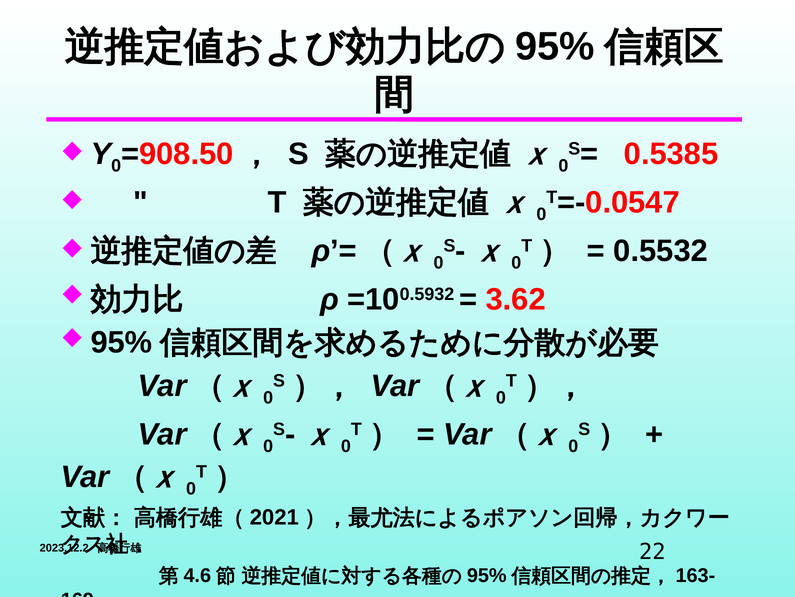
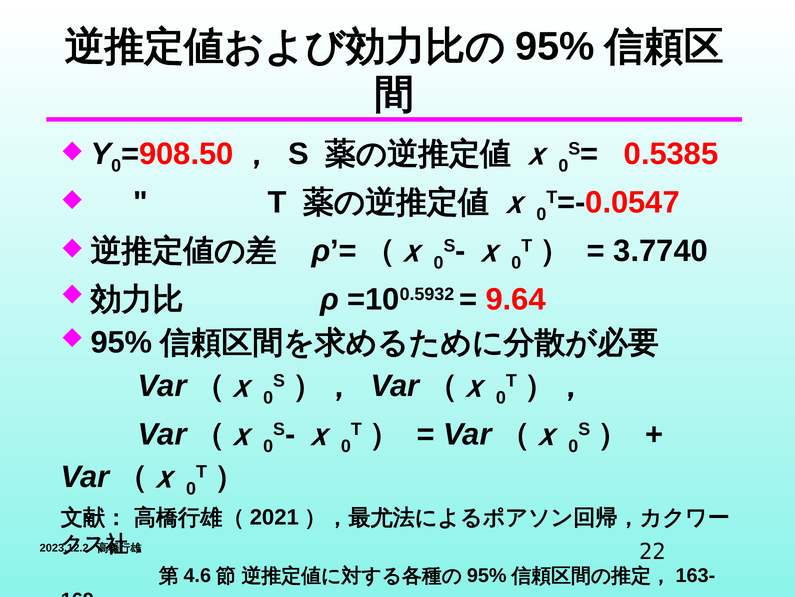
0.5532: 0.5532 -> 3.7740 (661, 250)
3.62: 3.62 -> 9.64 (516, 299)
